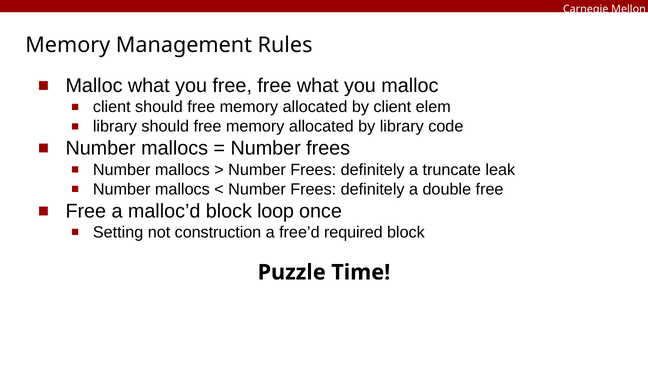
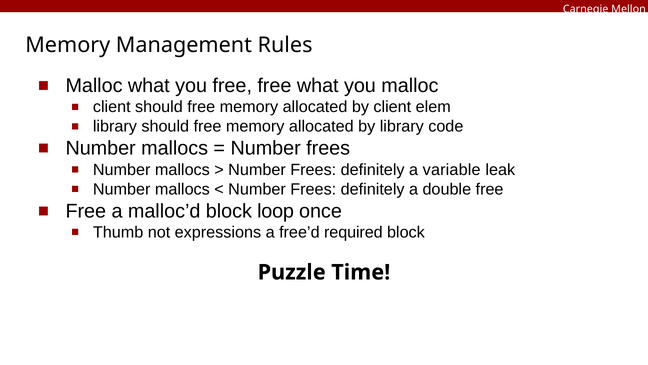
truncate: truncate -> variable (452, 170)
Setting: Setting -> Thumb (118, 232)
construction: construction -> expressions (218, 232)
